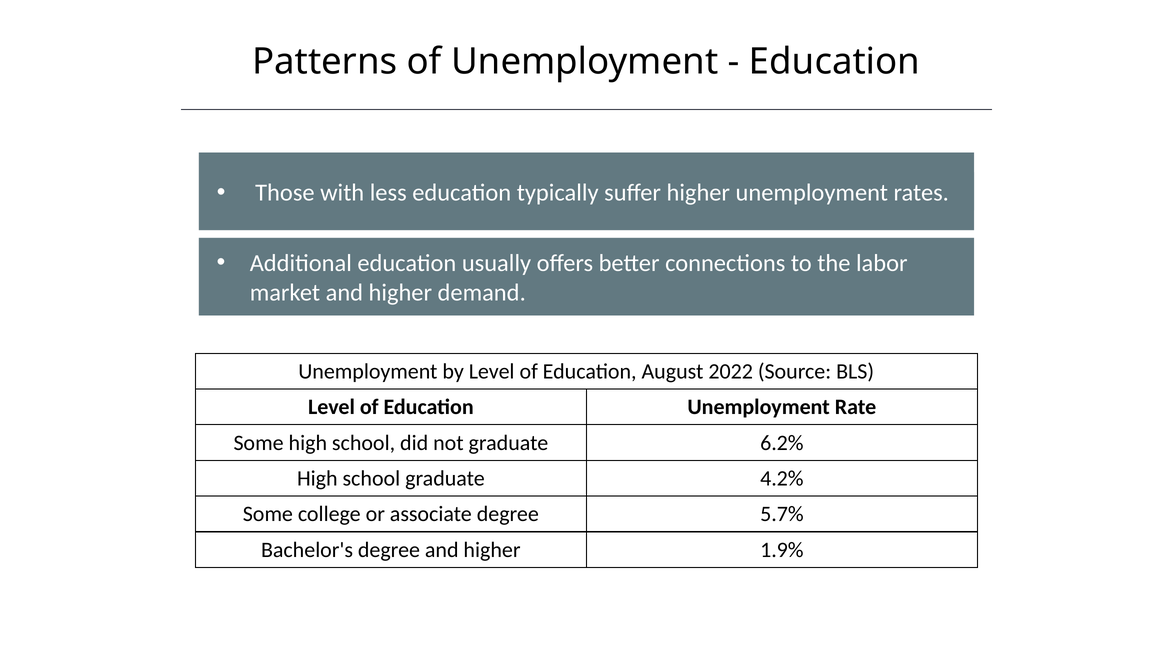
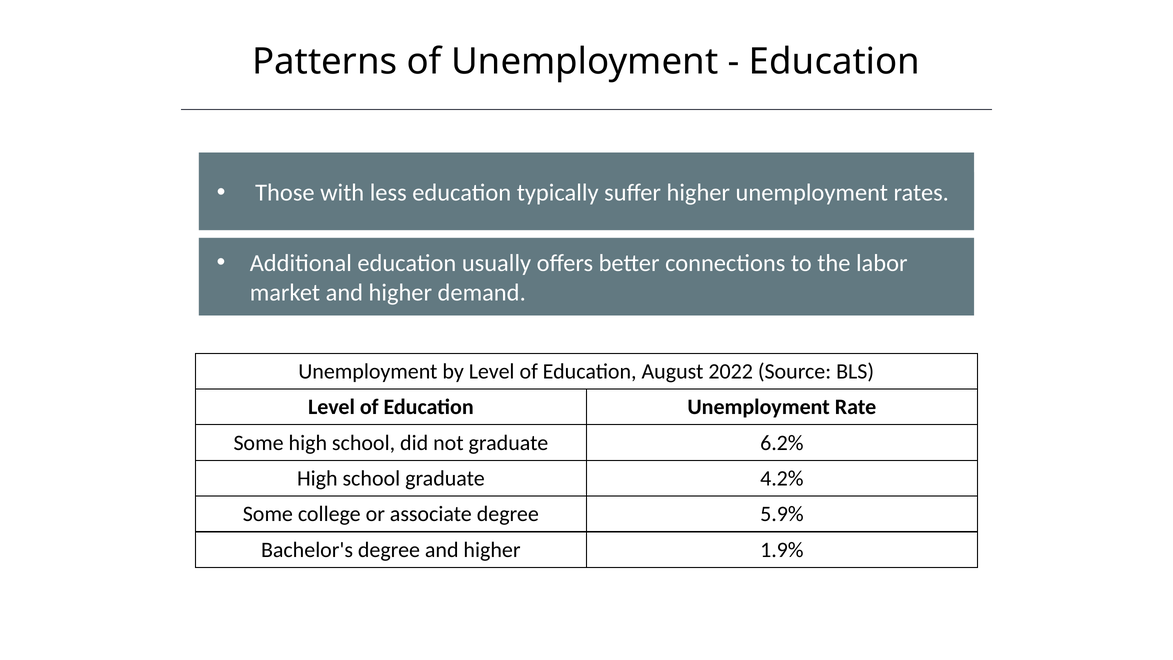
5.7%: 5.7% -> 5.9% (782, 514)
